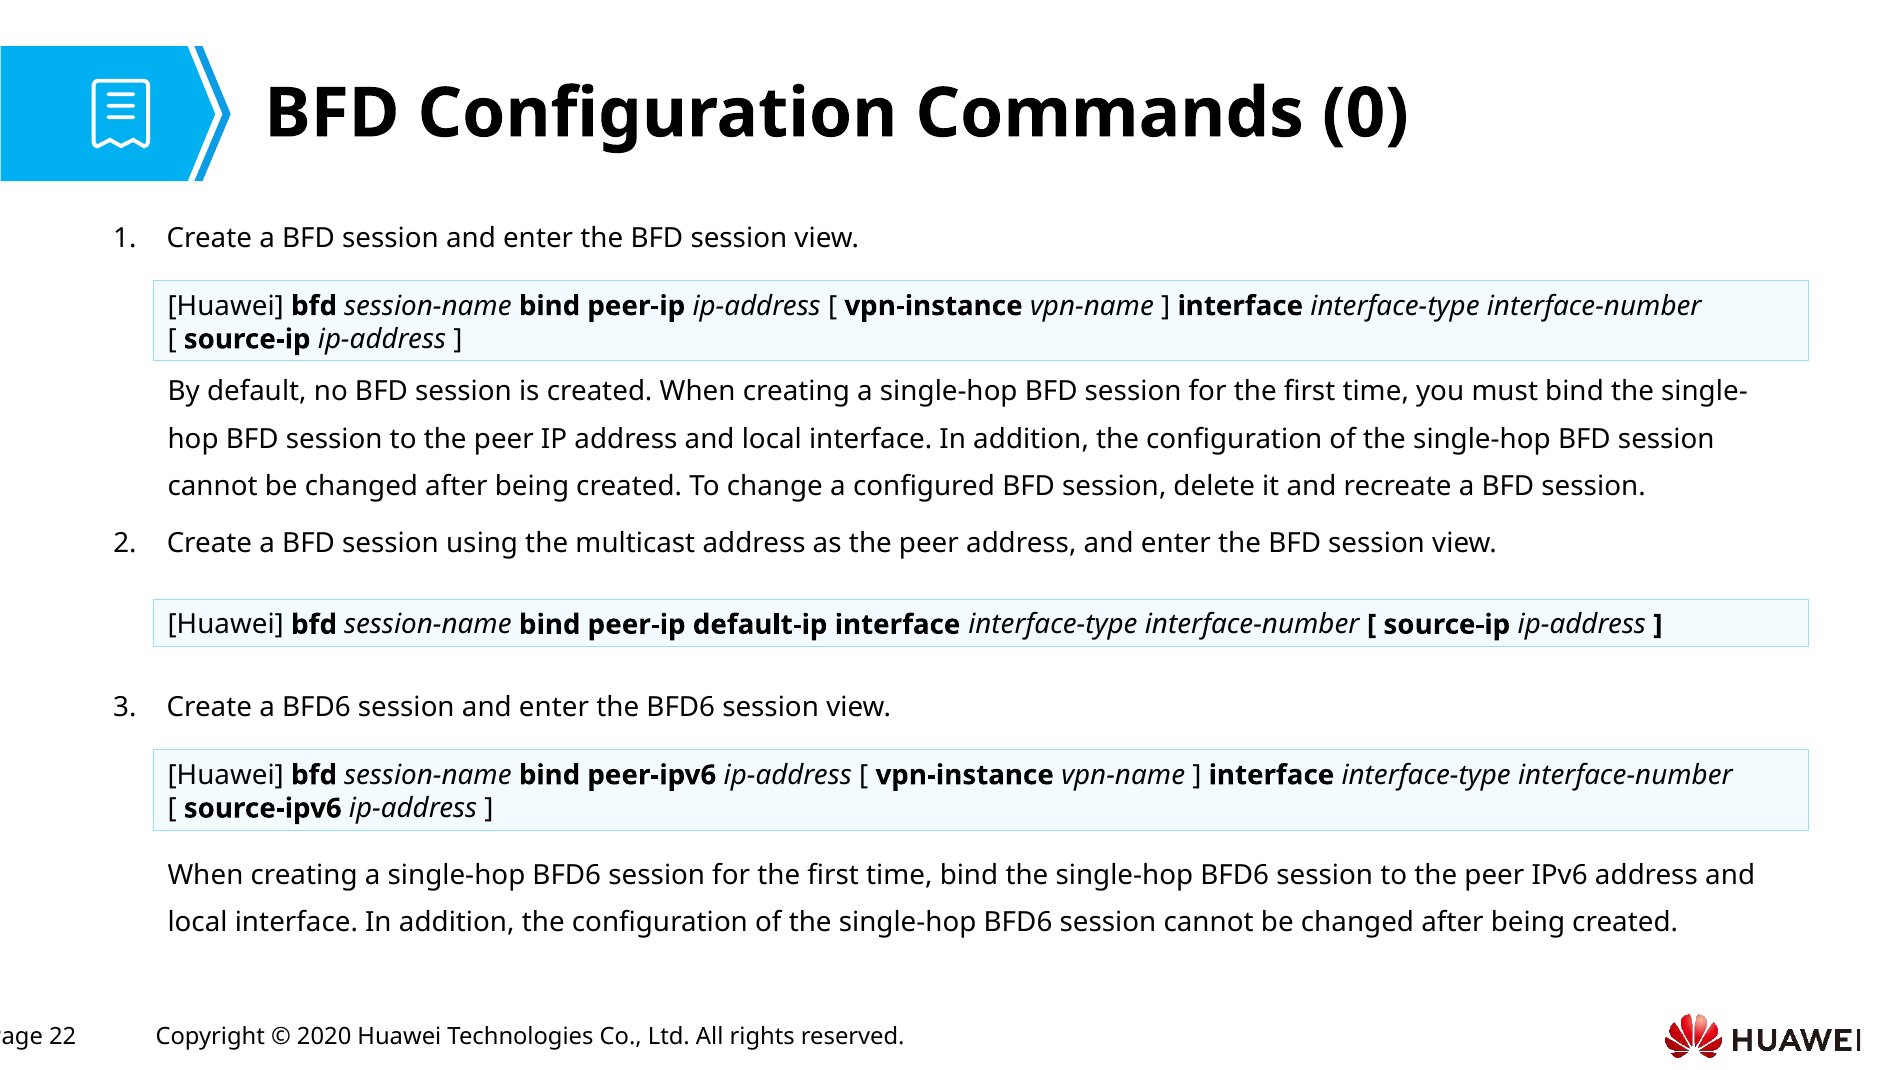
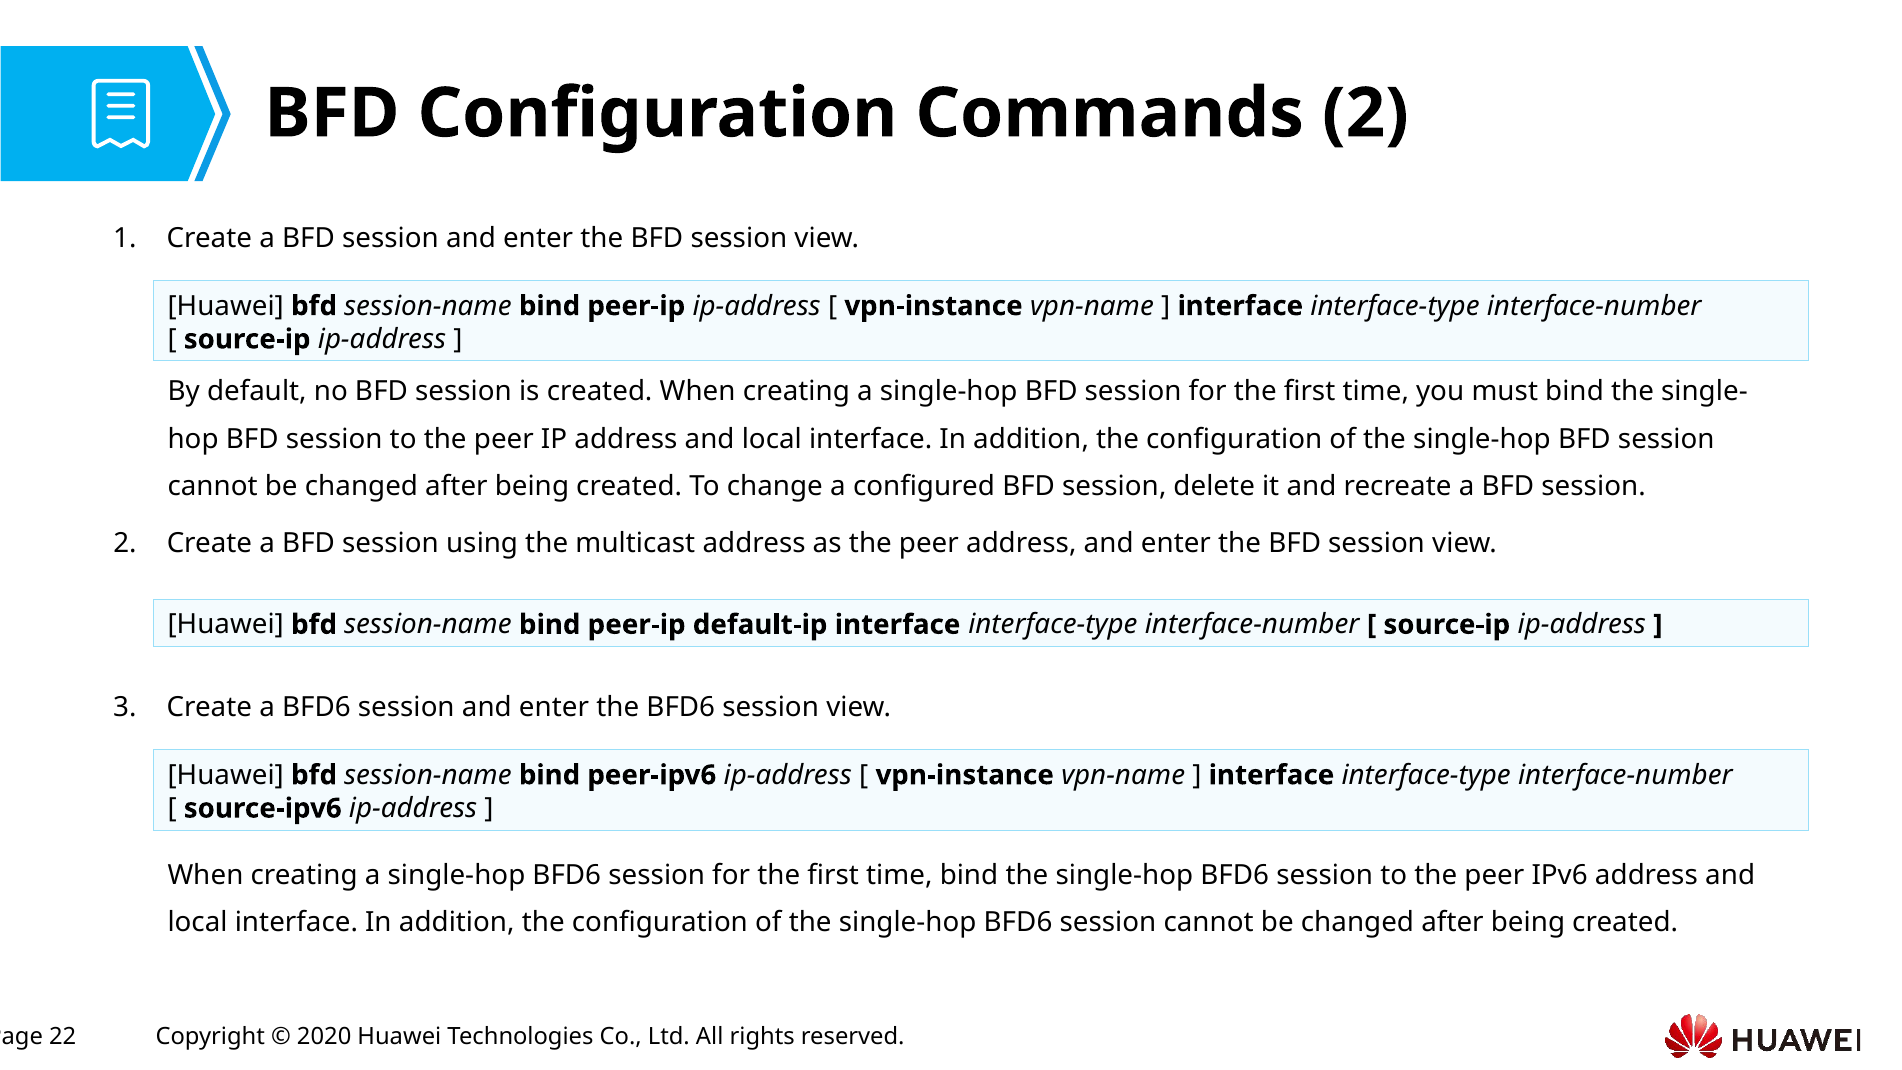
Commands 0: 0 -> 2 (1365, 114)
